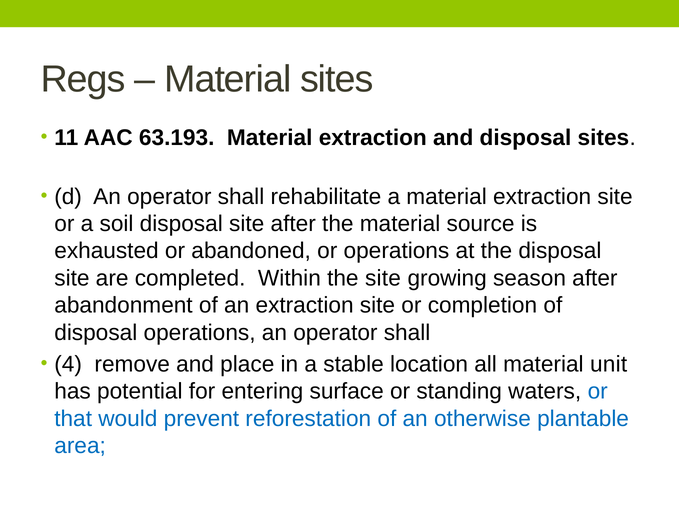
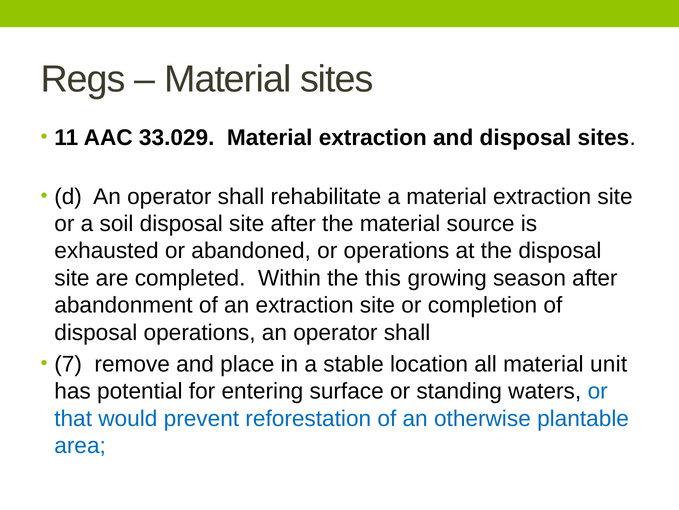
63.193: 63.193 -> 33.029 (177, 137)
the site: site -> this (383, 278)
4: 4 -> 7 (68, 364)
